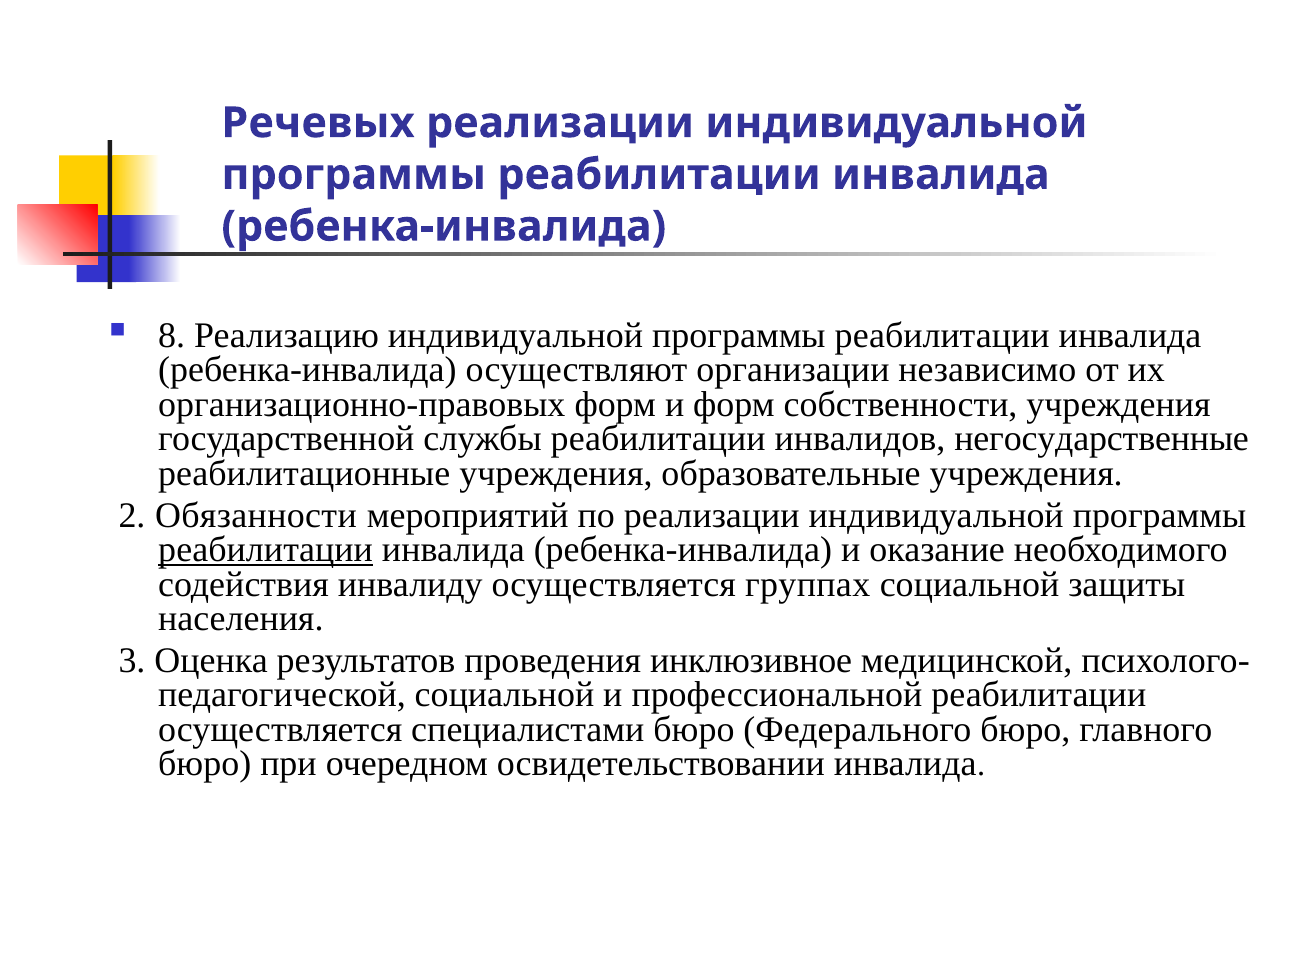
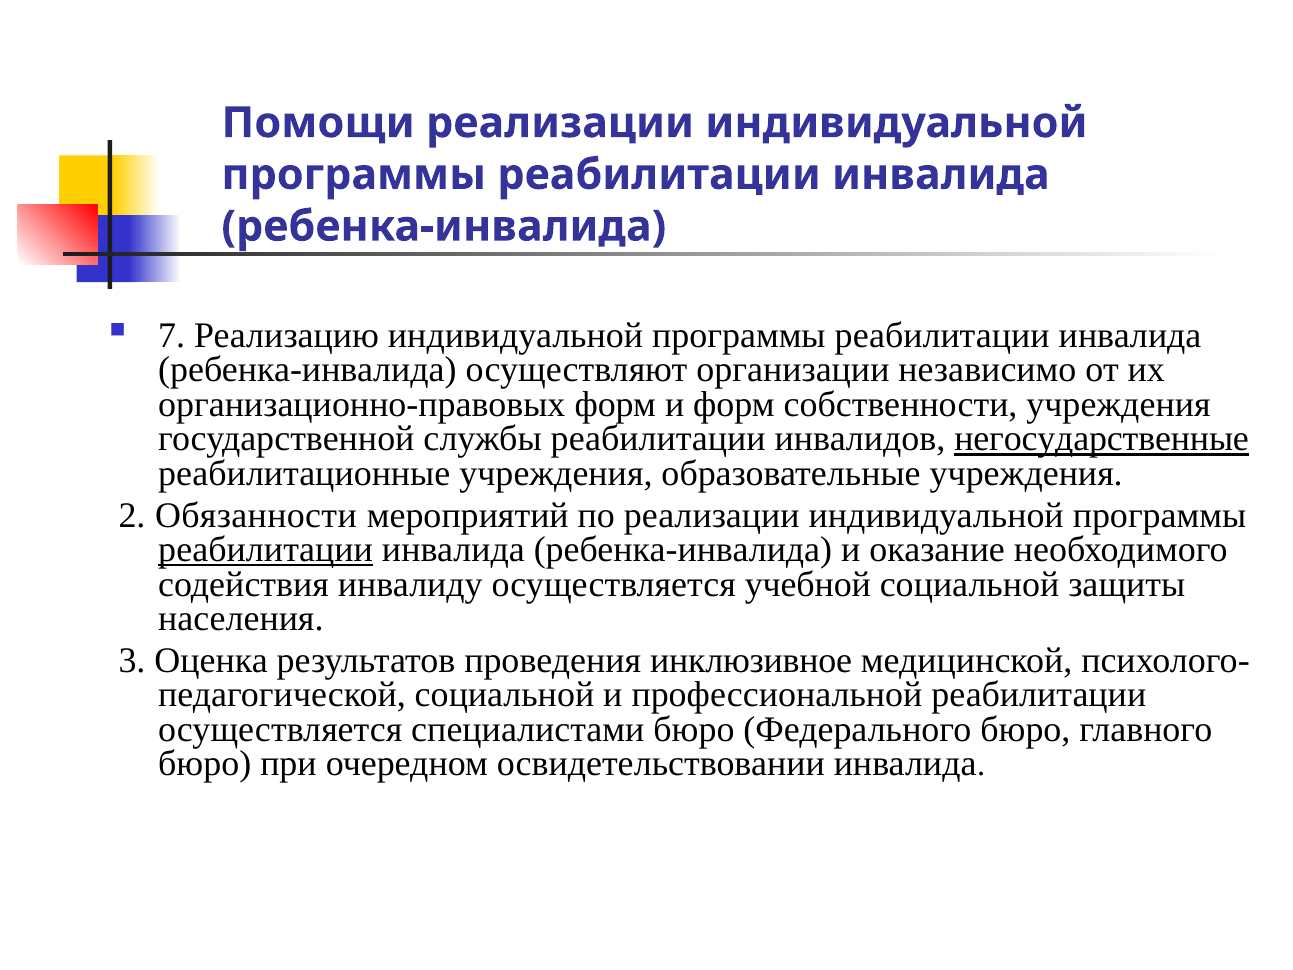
Речевых: Речевых -> Помощи (318, 123)
8: 8 -> 7 (172, 335)
негосударственные underline: none -> present (1102, 439)
группах: группах -> учебной (808, 584)
